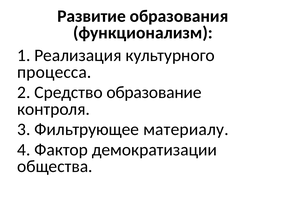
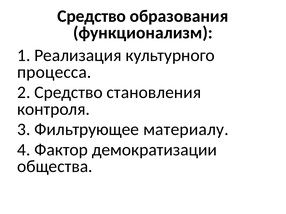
Развитие: Развитие -> Средство (92, 16)
образование: образование -> становления (154, 93)
